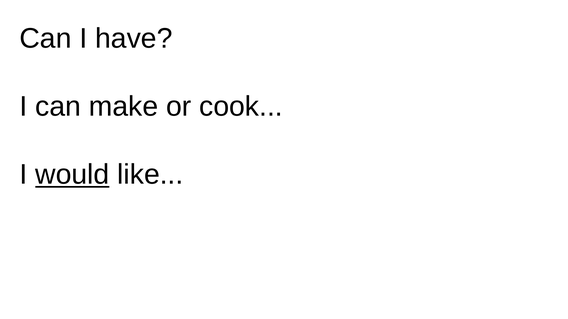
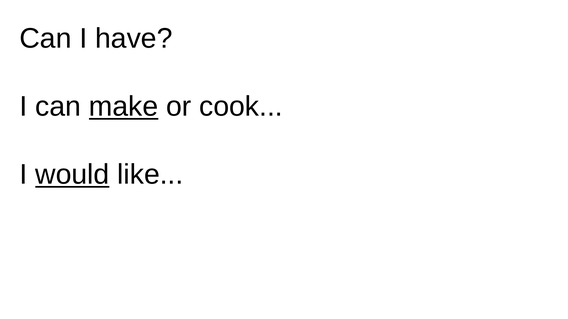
make underline: none -> present (124, 107)
